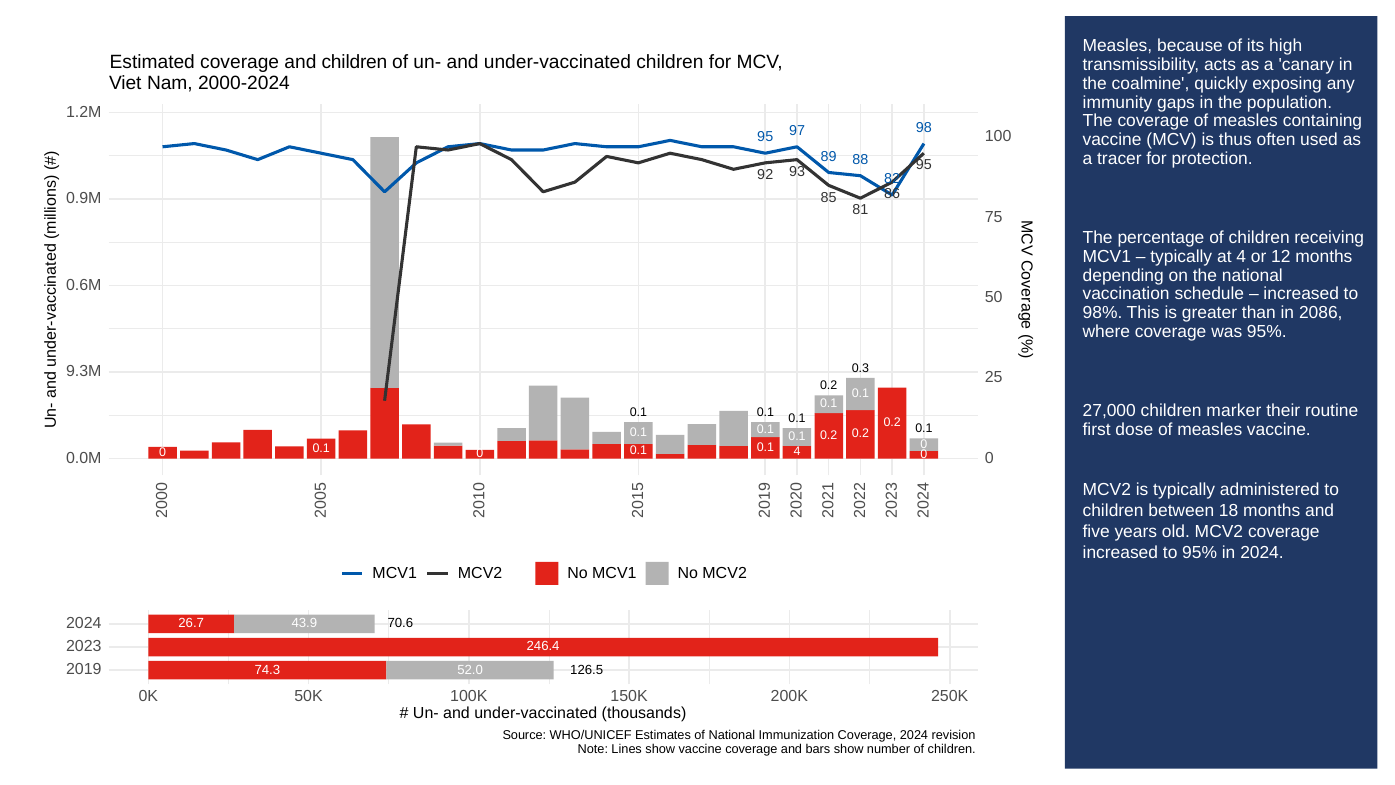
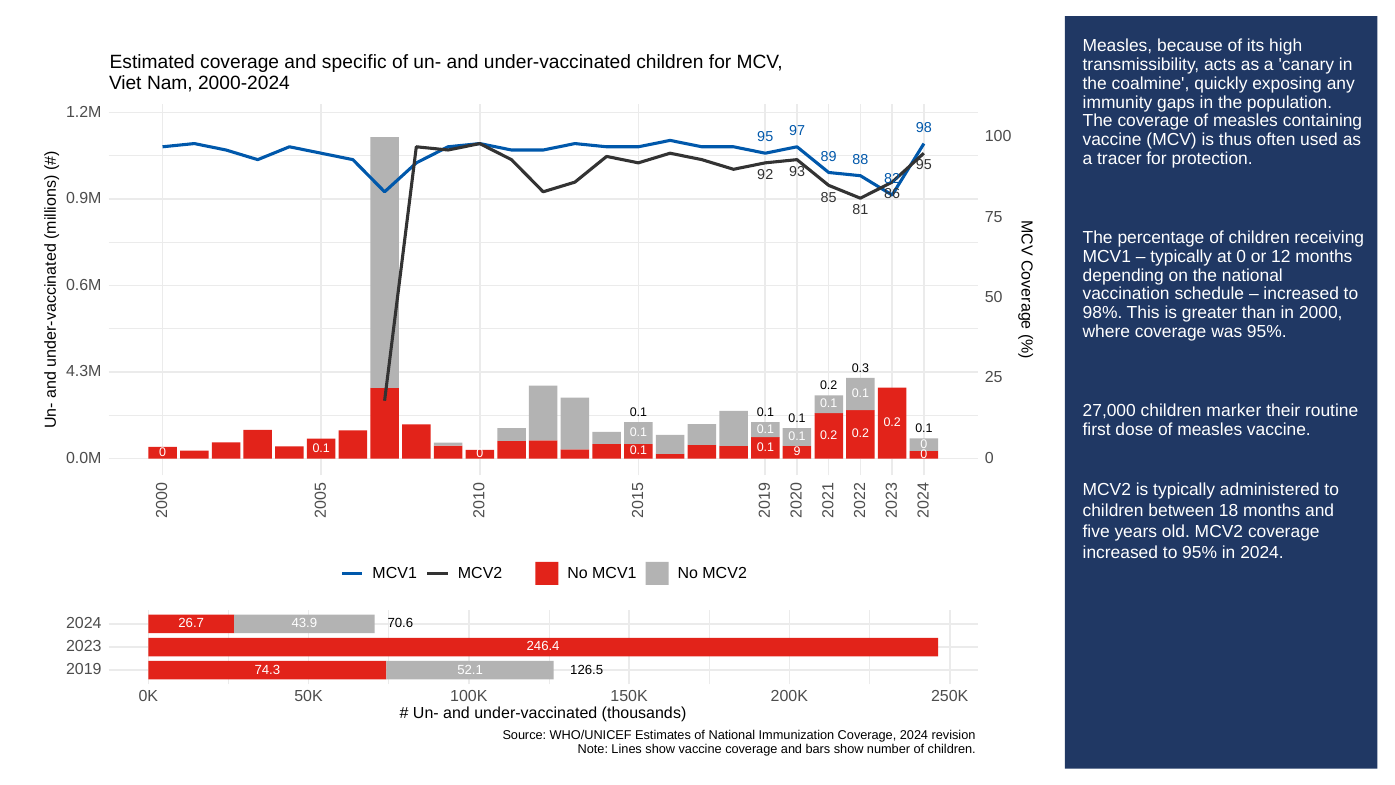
and children: children -> specific (354, 62)
at 4: 4 -> 0 (1241, 256)
2086: 2086 -> 2000 (1321, 313)
9.3M: 9.3M -> 4.3M (84, 371)
0.1 4: 4 -> 9 (797, 452)
52.0: 52.0 -> 52.1 (470, 670)
